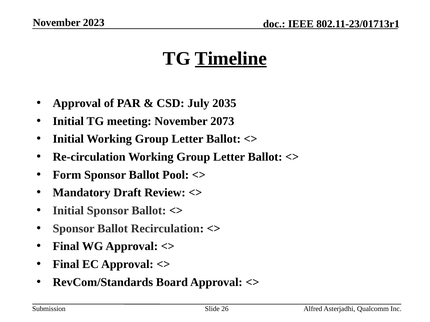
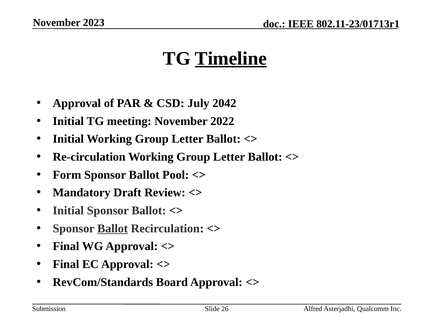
2035: 2035 -> 2042 (224, 103)
2073: 2073 -> 2022 (222, 121)
Ballot underline: none -> present (113, 229)
